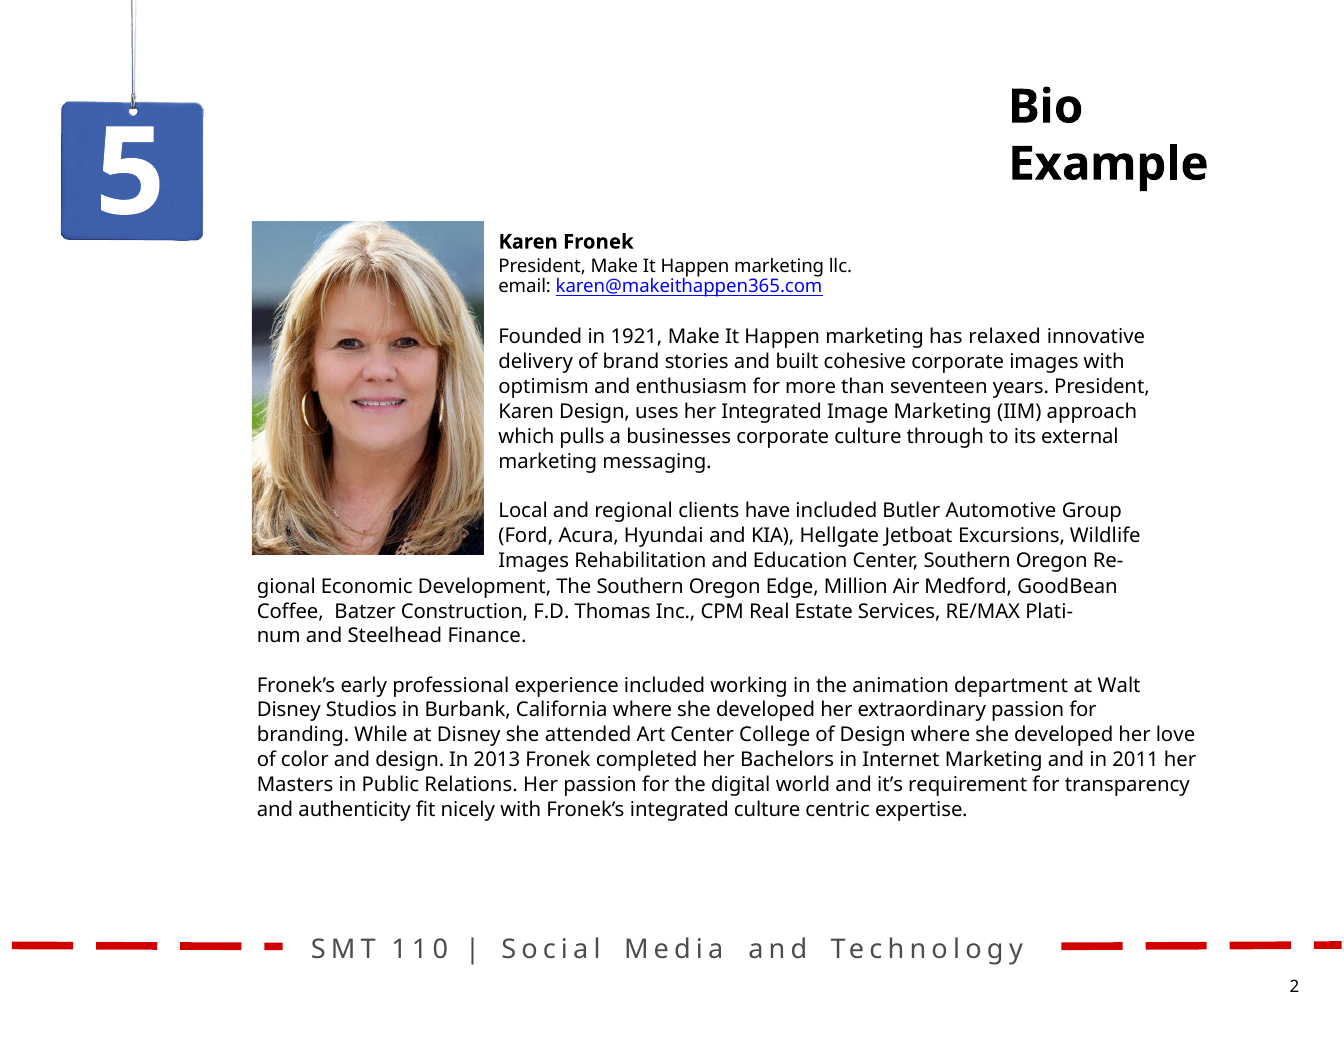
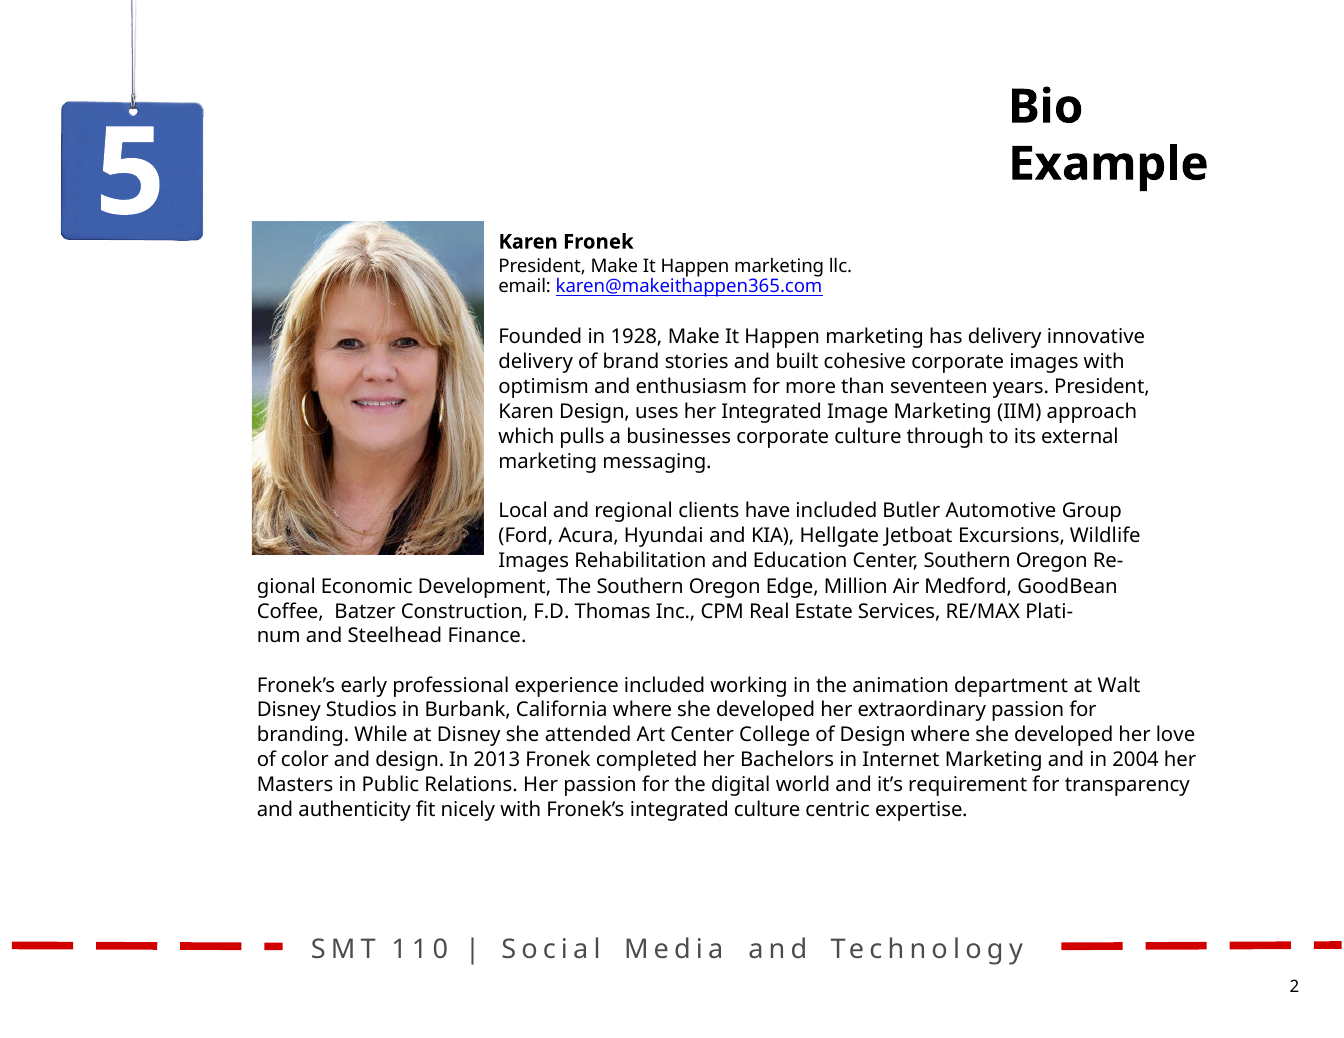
1921: 1921 -> 1928 (637, 337)
has relaxed: relaxed -> delivery (1005, 337)
2011: 2011 -> 2004 (1136, 760)
